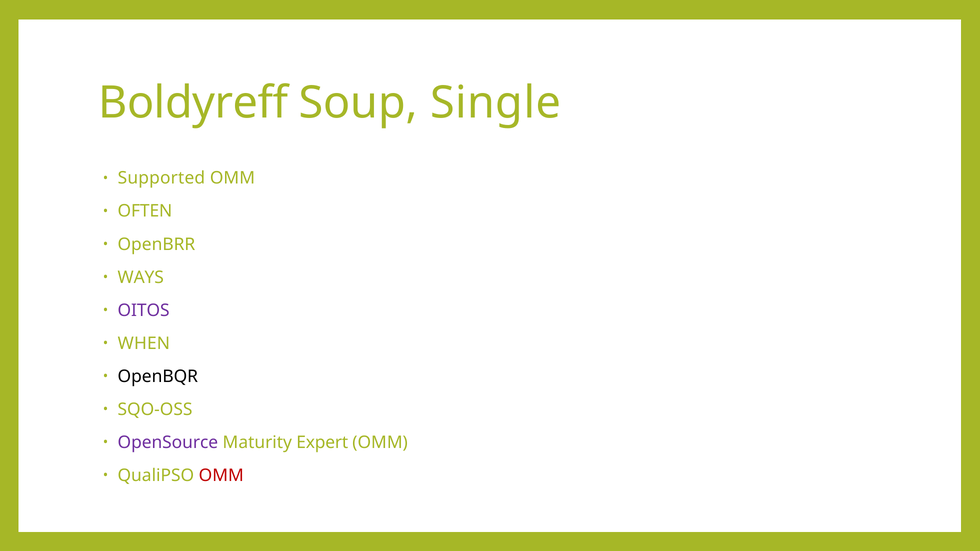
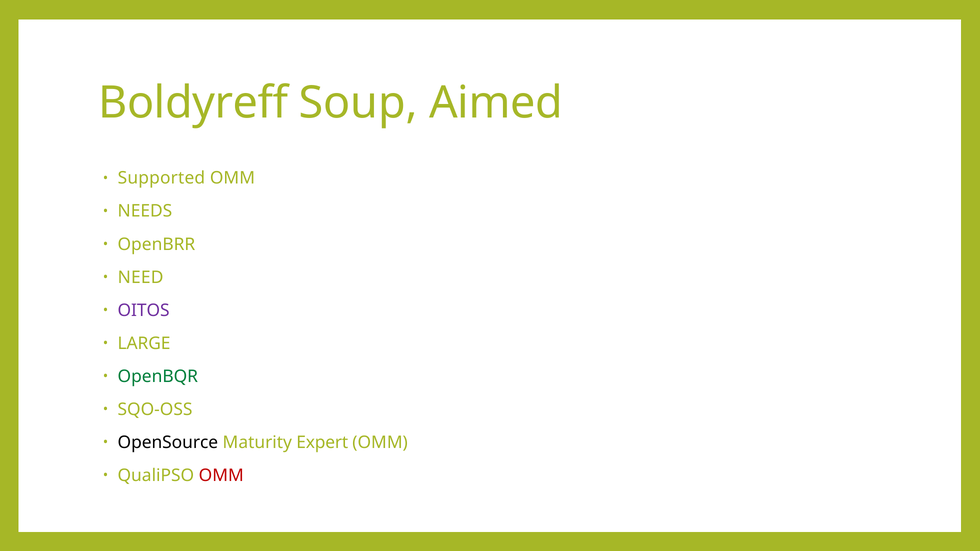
Single: Single -> Aimed (496, 103)
OFTEN: OFTEN -> NEEDS (145, 211)
WAYS: WAYS -> NEED (141, 277)
WHEN: WHEN -> LARGE (144, 344)
OpenBQR colour: black -> green (158, 377)
OpenSource colour: purple -> black (168, 443)
